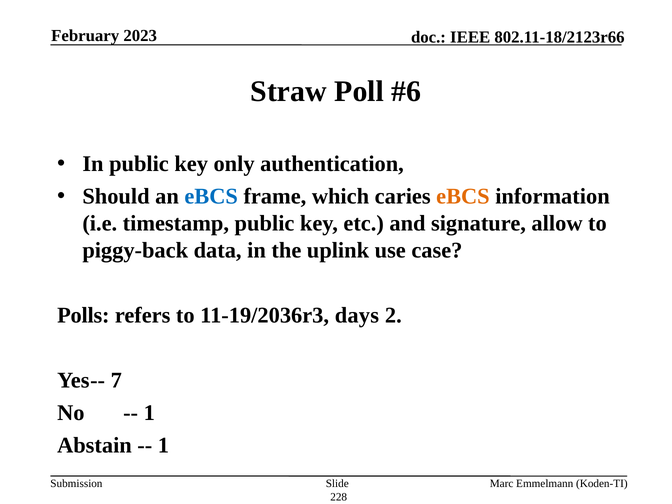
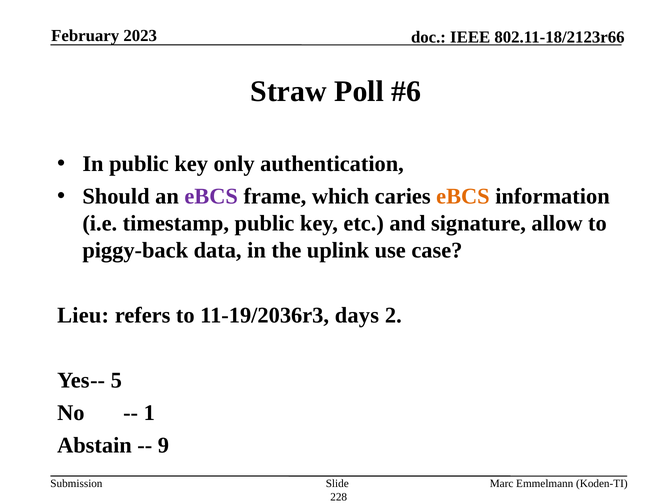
eBCS colour: blue -> purple (211, 196)
Polls: Polls -> Lieu (83, 315)
7: 7 -> 5 (116, 380)
1: 1 -> 9 (163, 445)
